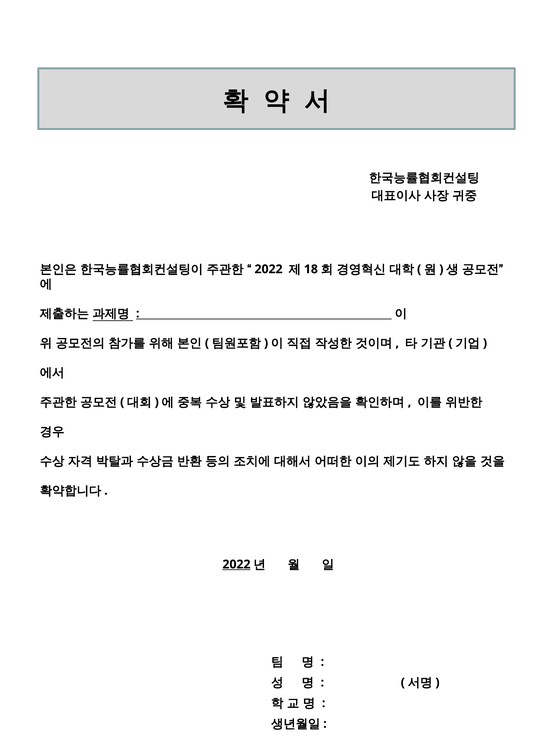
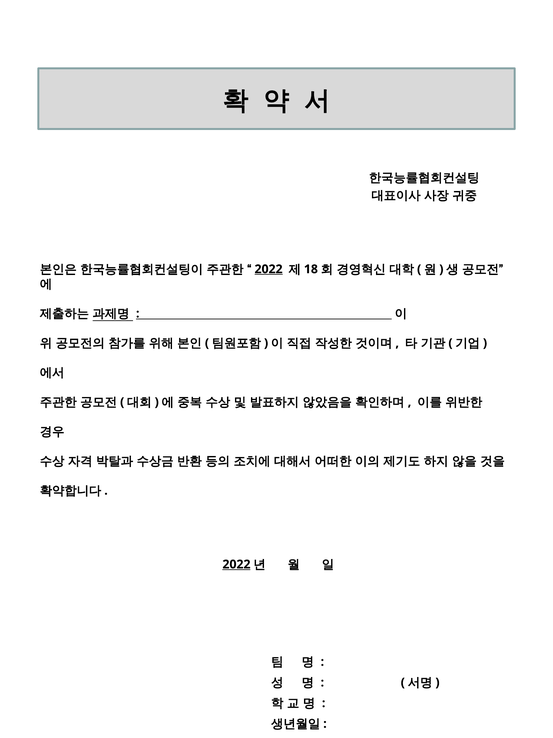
2022 underline: none -> present (269, 269)
